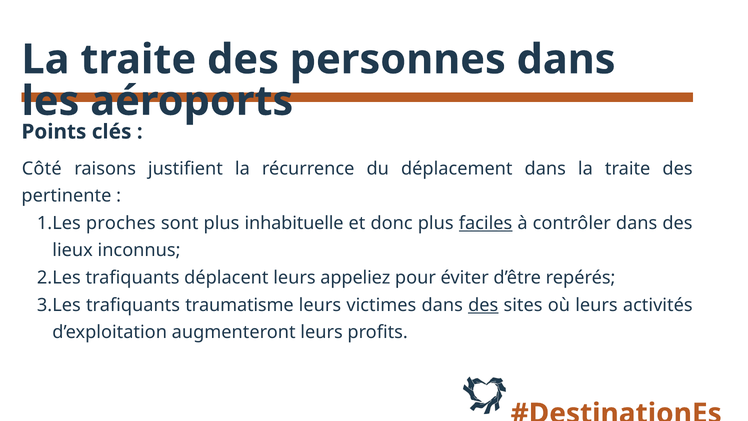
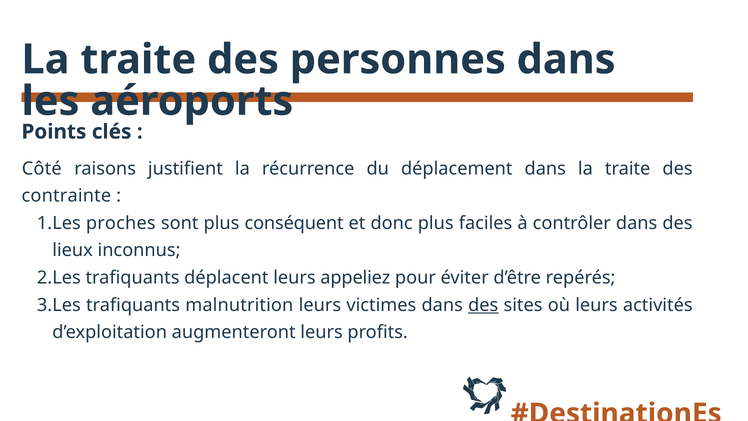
pertinente: pertinente -> contrainte (66, 196)
inhabituelle: inhabituelle -> conséquent (294, 223)
faciles underline: present -> none (486, 223)
traumatisme: traumatisme -> malnutrition (239, 305)
